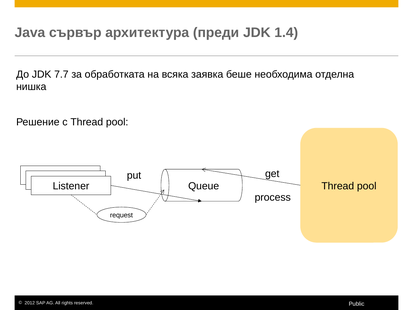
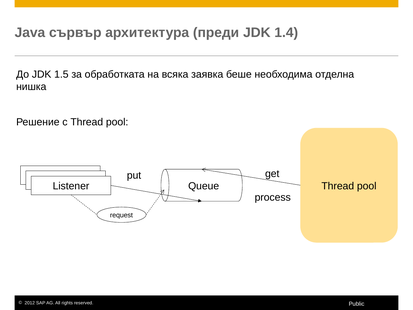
7.7: 7.7 -> 1.5 (61, 74)
